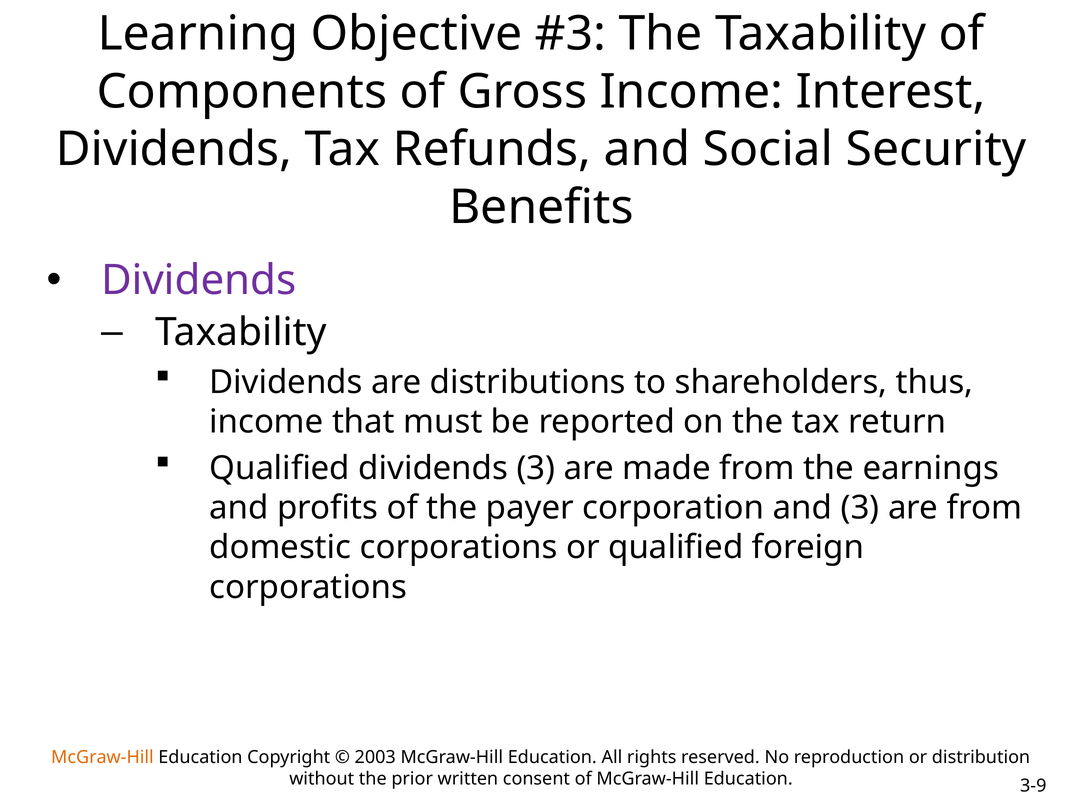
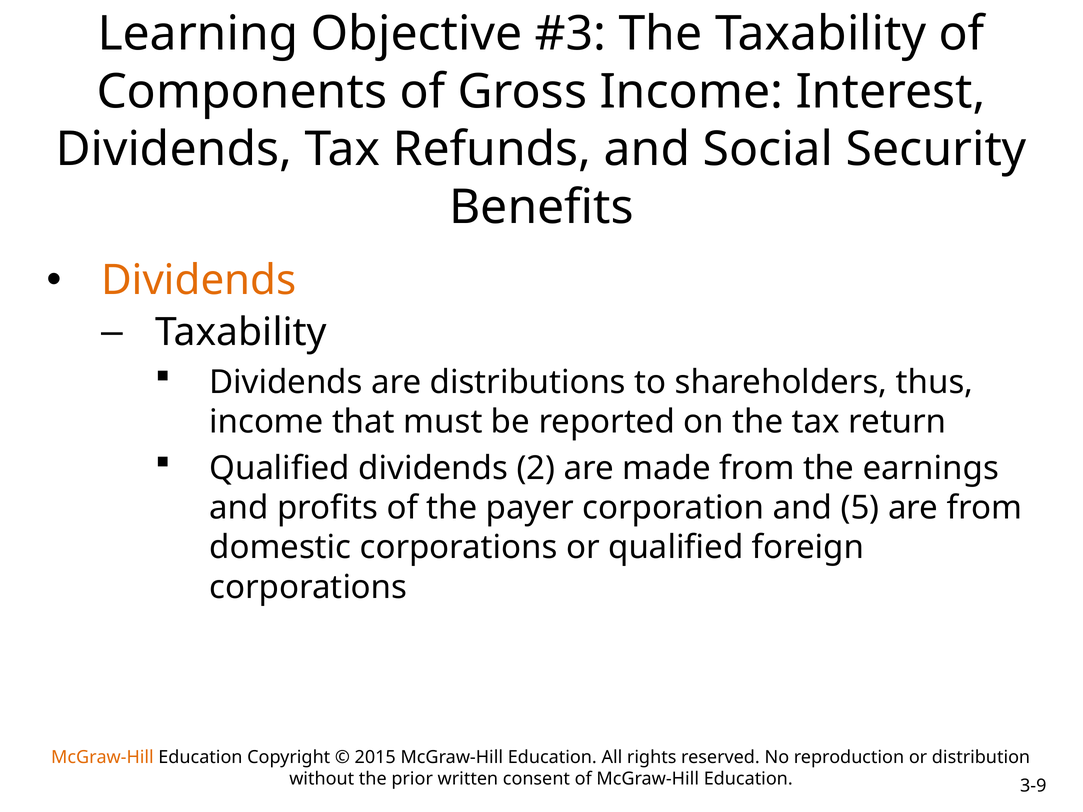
Dividends colour: purple -> orange (199, 281)
dividends 3: 3 -> 2 (536, 468)
and 3: 3 -> 5 (860, 508)
2003: 2003 -> 2015 (375, 758)
